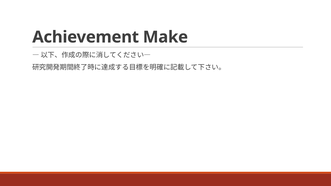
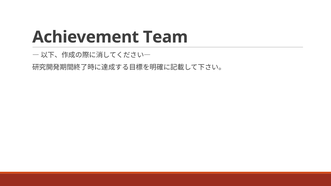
Make: Make -> Team (165, 37)
